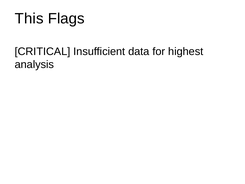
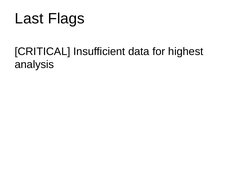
This: This -> Last (29, 19)
